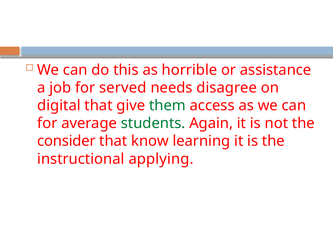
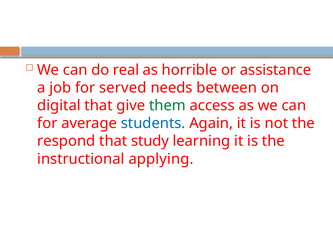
this: this -> real (126, 70)
disagree: disagree -> between (227, 88)
students colour: green -> blue (153, 123)
consider: consider -> respond (66, 141)
know: know -> study (150, 141)
